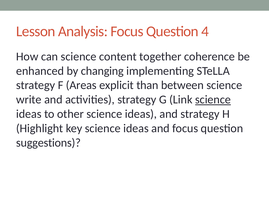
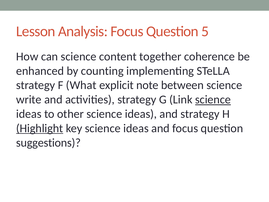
4: 4 -> 5 (205, 31)
changing: changing -> counting (102, 71)
Areas: Areas -> What (81, 85)
than: than -> note (147, 85)
Highlight underline: none -> present (40, 128)
